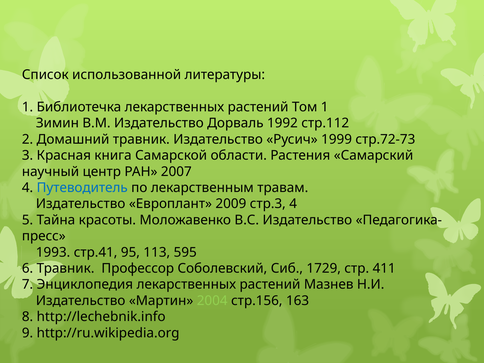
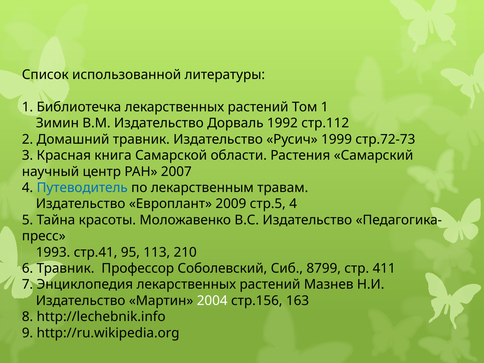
стр.3: стр.3 -> стр.5 (268, 204)
595: 595 -> 210 (185, 252)
1729: 1729 -> 8799 (324, 268)
2004 colour: light green -> white (212, 301)
